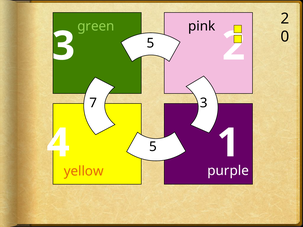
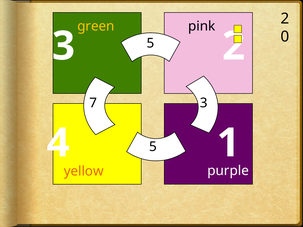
green colour: light green -> yellow (96, 26)
